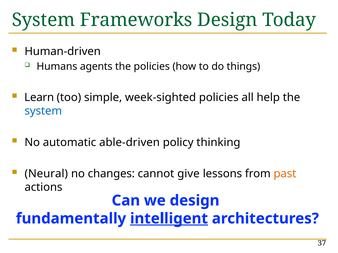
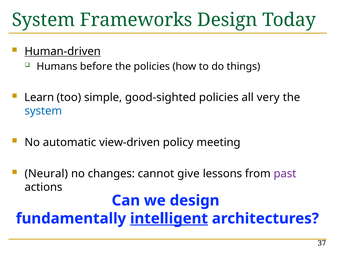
Human-driven underline: none -> present (63, 52)
agents: agents -> before (96, 66)
week-sighted: week-sighted -> good-sighted (161, 98)
help: help -> very (268, 98)
able-driven: able-driven -> view-driven (130, 143)
thinking: thinking -> meeting (218, 143)
past colour: orange -> purple (285, 174)
